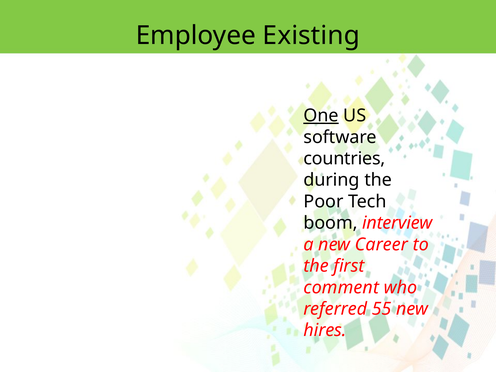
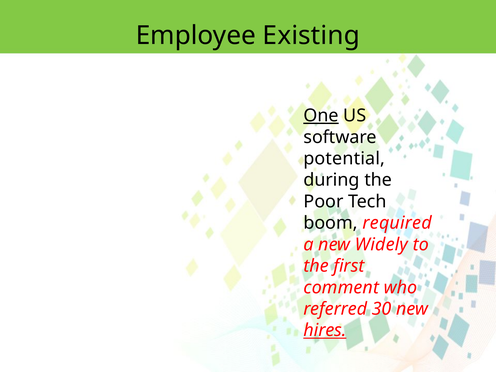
countries: countries -> potential (344, 159)
interview: interview -> required (397, 223)
Career: Career -> Widely (381, 244)
55: 55 -> 30 (382, 309)
hires underline: none -> present (325, 330)
